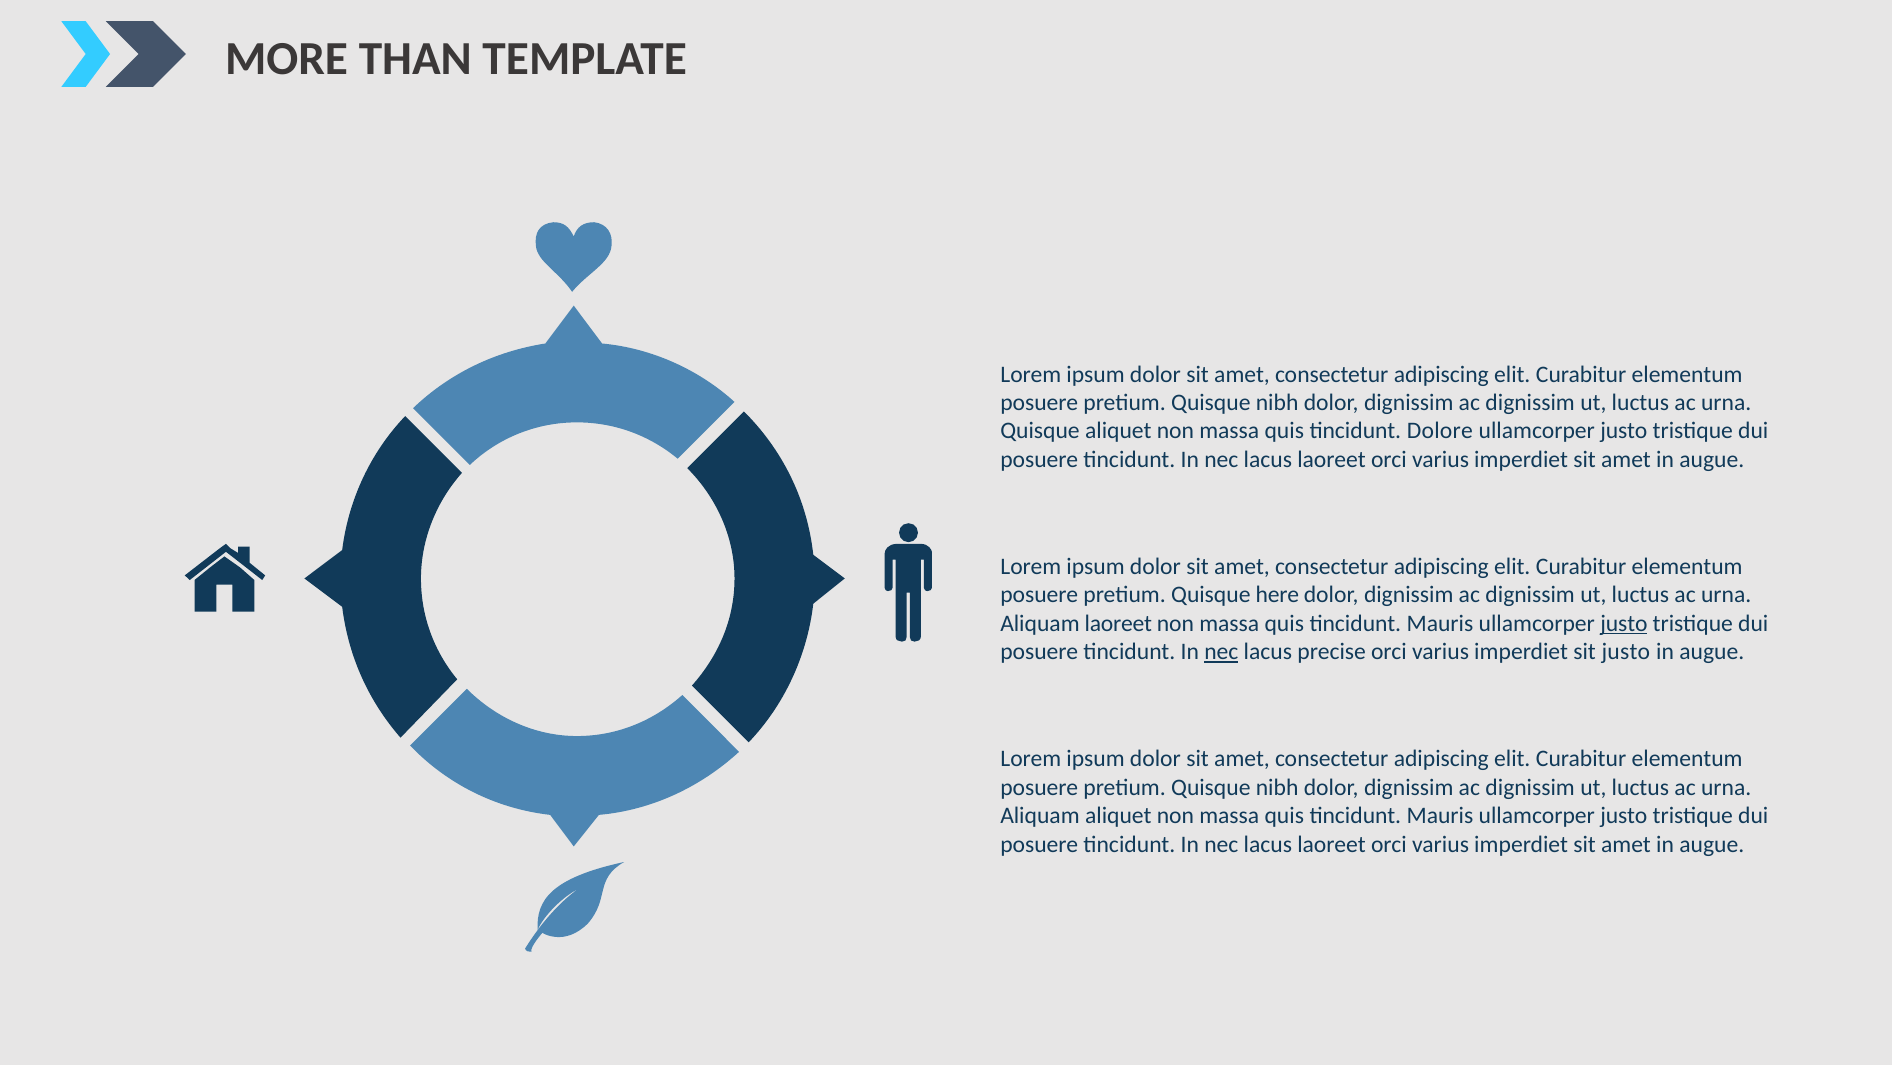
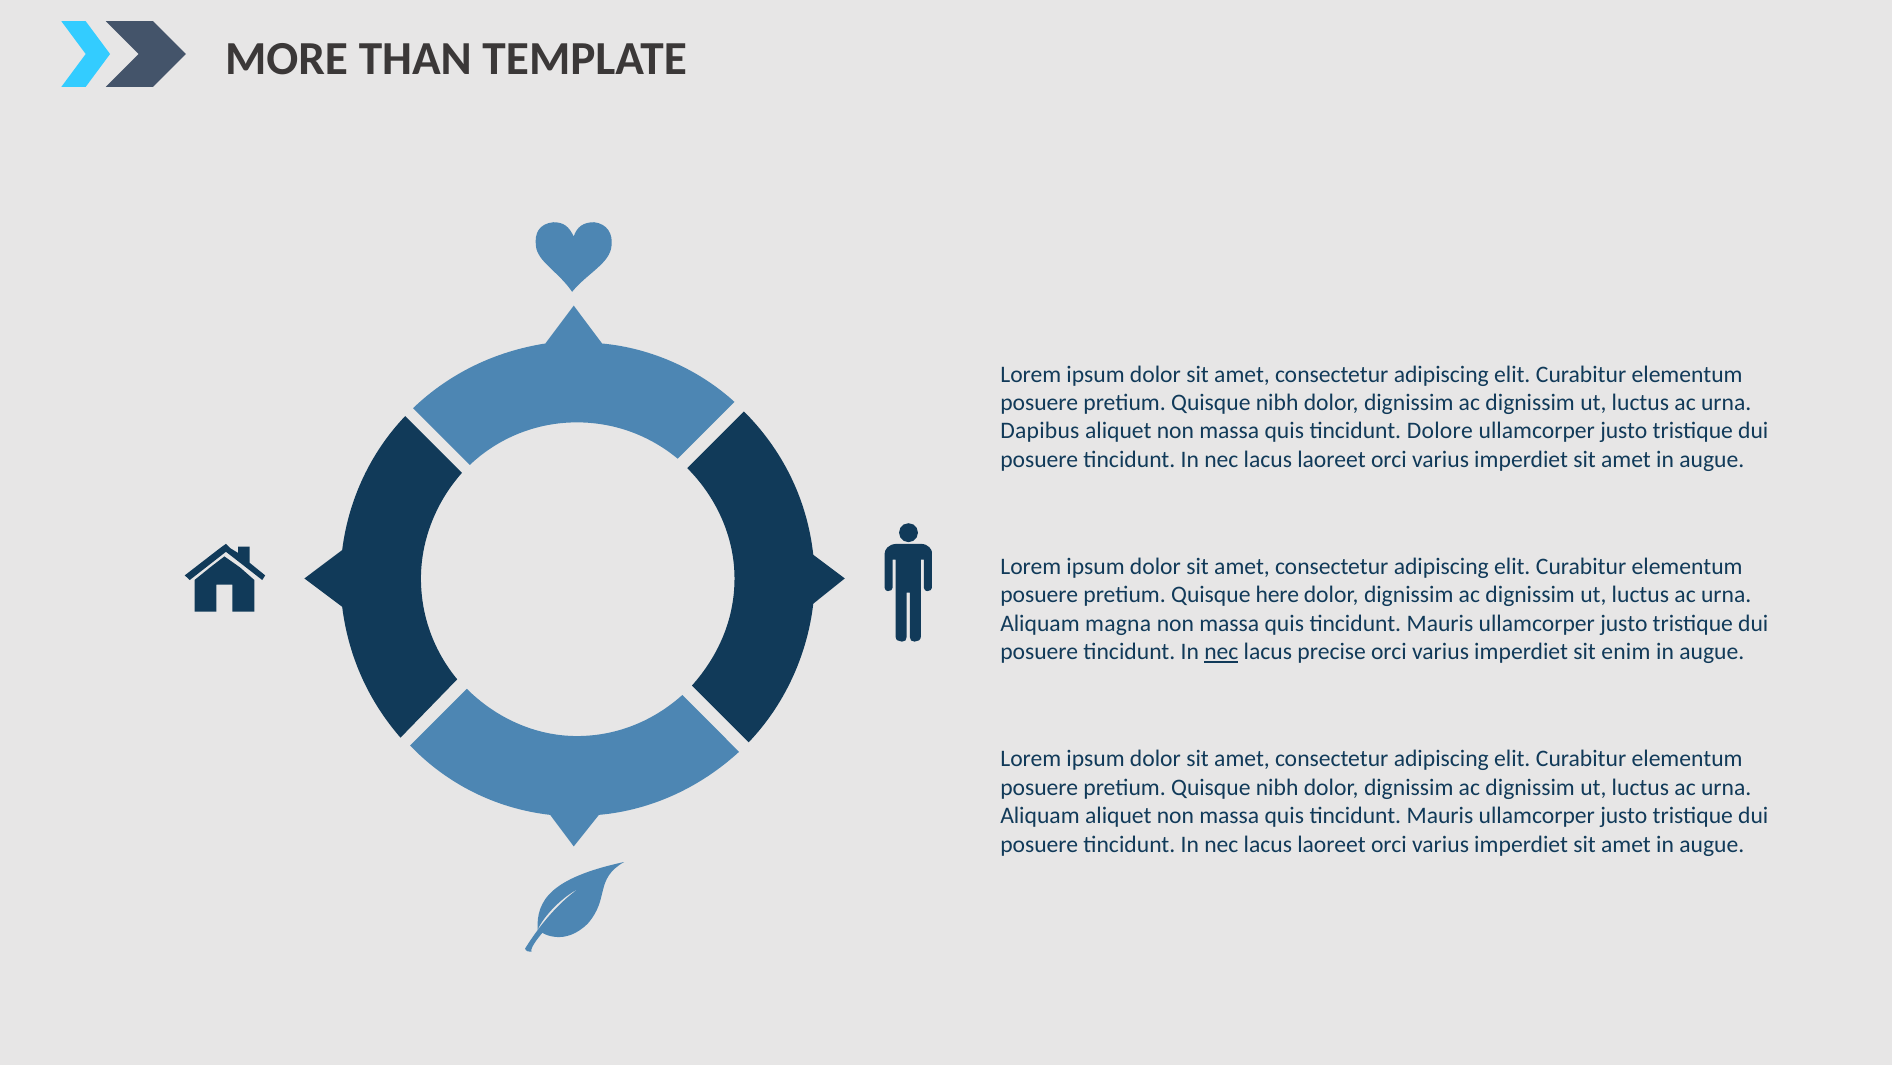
Quisque: Quisque -> Dapibus (1040, 431)
Aliquam laoreet: laoreet -> magna (1118, 623)
justo underline: present -> none (1624, 623)
sit justo: justo -> enim (1626, 651)
